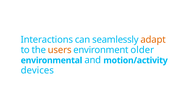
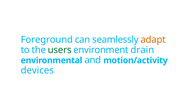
Interactions: Interactions -> Foreground (47, 39)
users colour: orange -> green (60, 50)
older: older -> drain (142, 50)
